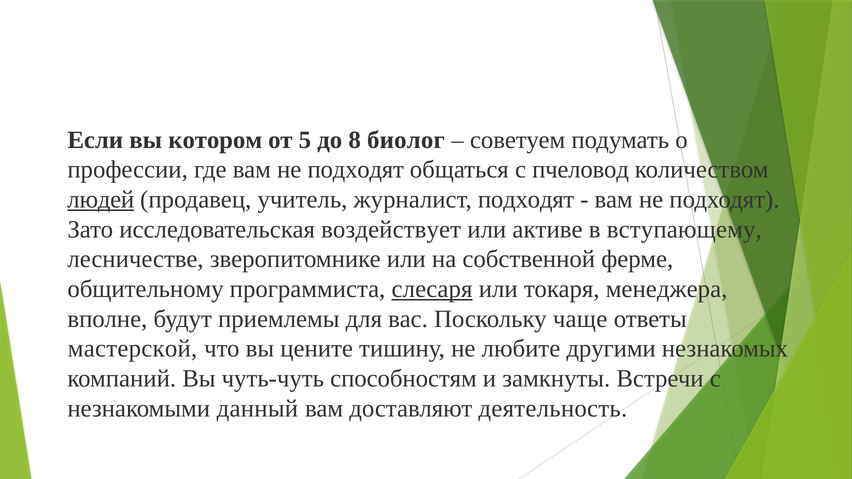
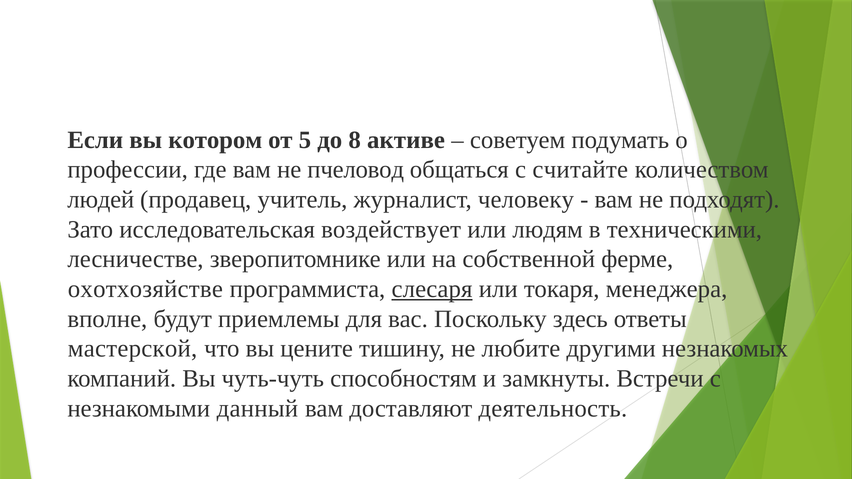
биолог: биолог -> активе (406, 140)
где вам не подходят: подходят -> пчеловод (356, 170)
пчеловод: пчеловод -> считайте (580, 170)
людей underline: present -> none (101, 200)
журналист подходят: подходят -> человеку (526, 200)
активе: активе -> людям (548, 230)
вступающему: вступающему -> техническими (684, 230)
общительному: общительному -> охотхозяйстве (145, 289)
чаще: чаще -> здесь (580, 319)
